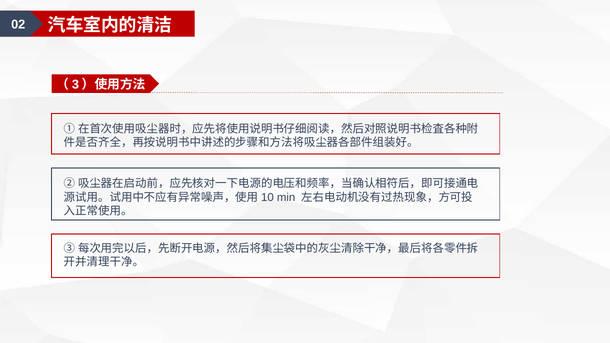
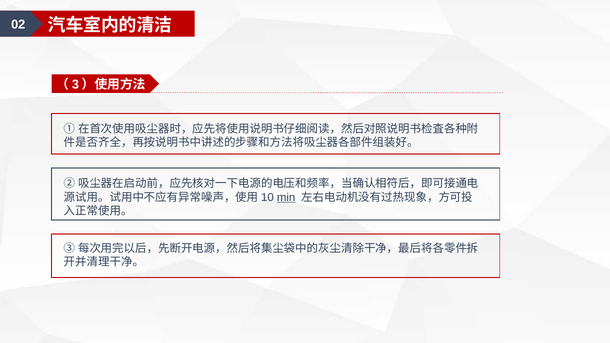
min underline: none -> present (286, 197)
